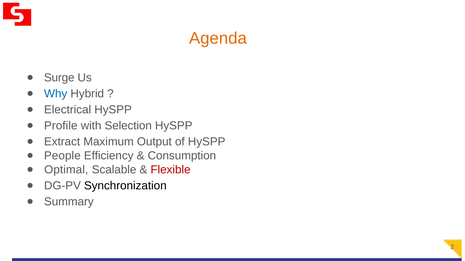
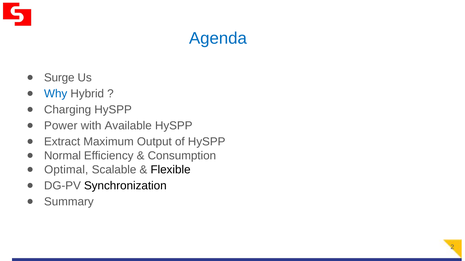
Agenda colour: orange -> blue (218, 39)
Electrical: Electrical -> Charging (68, 110)
Profile: Profile -> Power (61, 126)
Selection: Selection -> Available (128, 126)
People: People -> Normal (62, 156)
Flexible colour: red -> black (171, 170)
